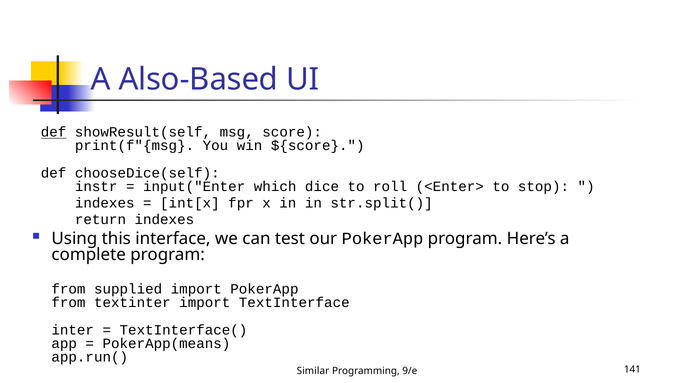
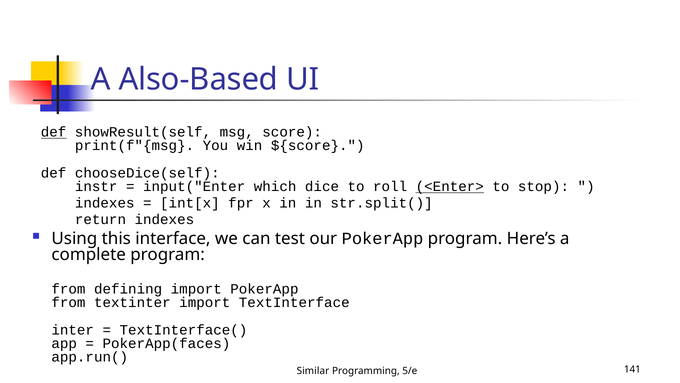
<Enter> underline: none -> present (450, 186)
supplied: supplied -> defining (128, 289)
PokerApp(means: PokerApp(means -> PokerApp(faces (166, 343)
9/e: 9/e -> 5/e (410, 370)
